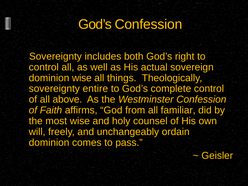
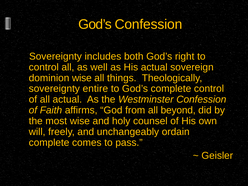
all above: above -> actual (67, 99)
familiar: familiar -> beyond (178, 110)
dominion: dominion -> complete (49, 143)
